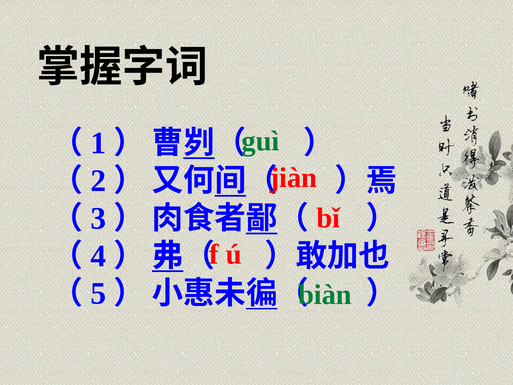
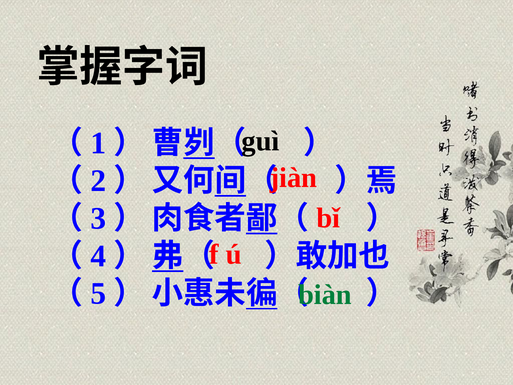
guì colour: green -> black (260, 141)
